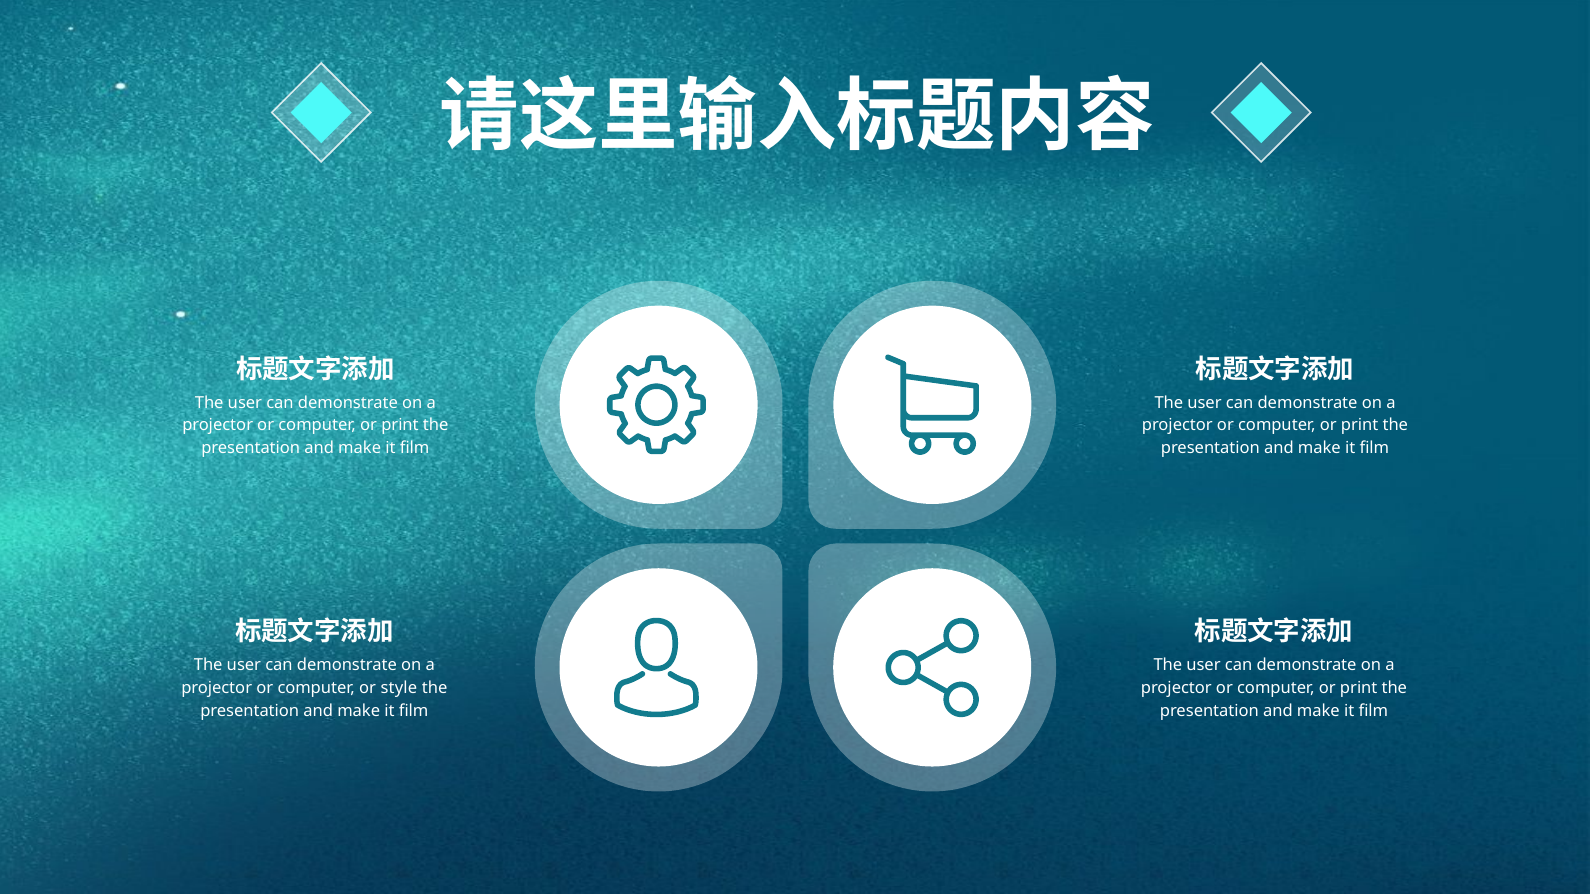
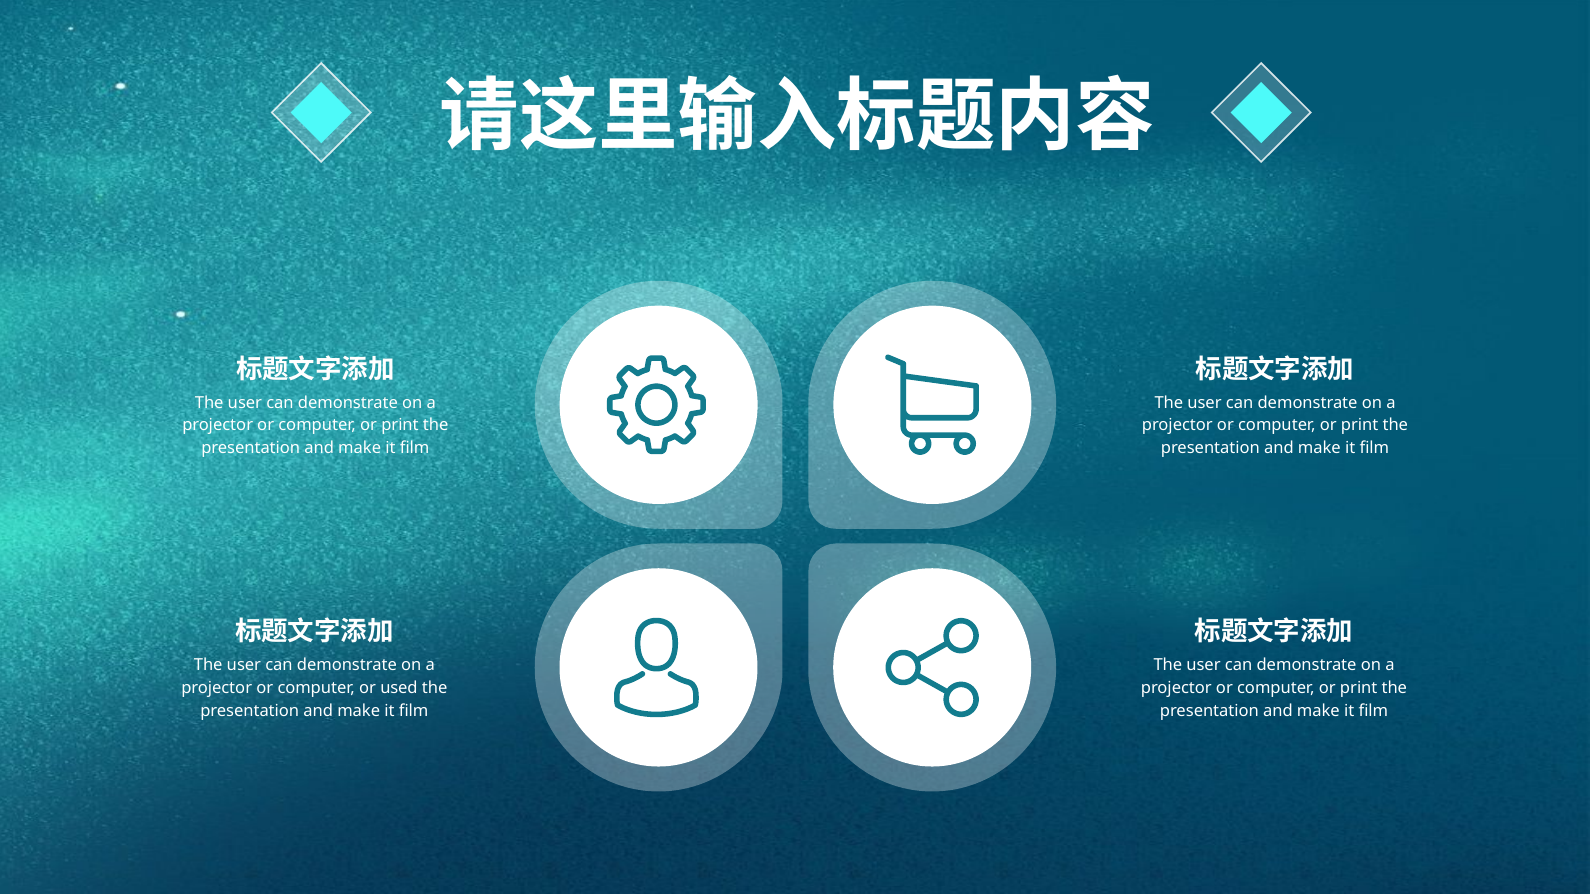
style: style -> used (399, 688)
